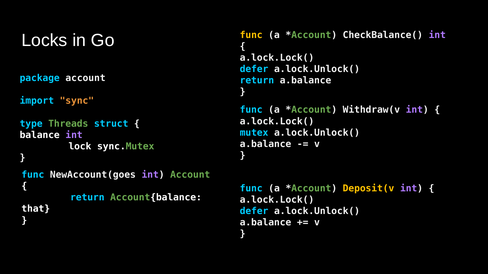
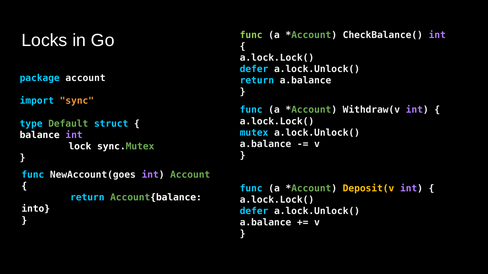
func colour: yellow -> light green (251, 35)
Threads: Threads -> Default (68, 124)
that: that -> into (36, 209)
